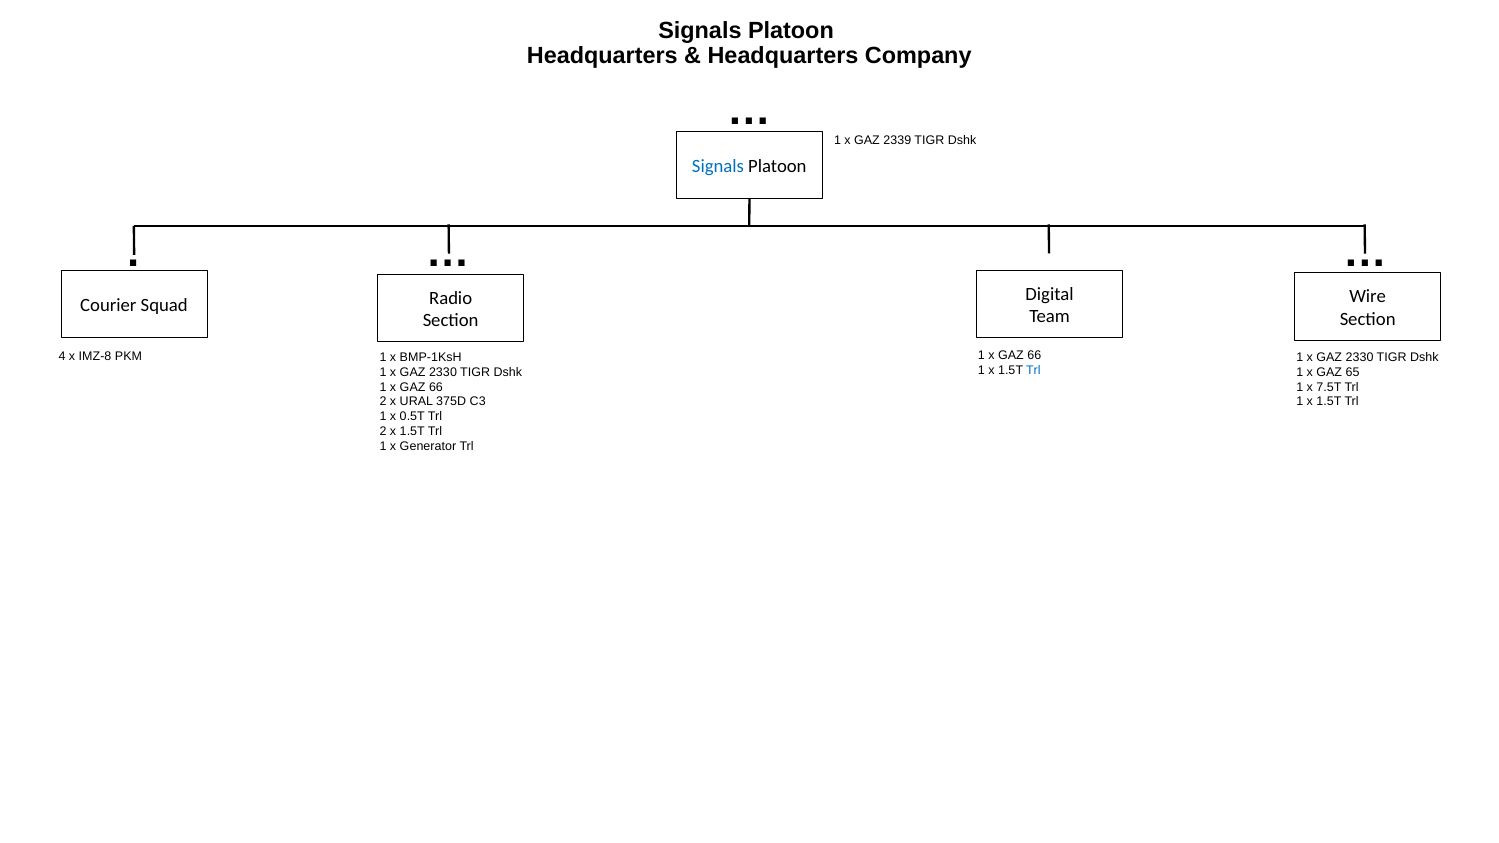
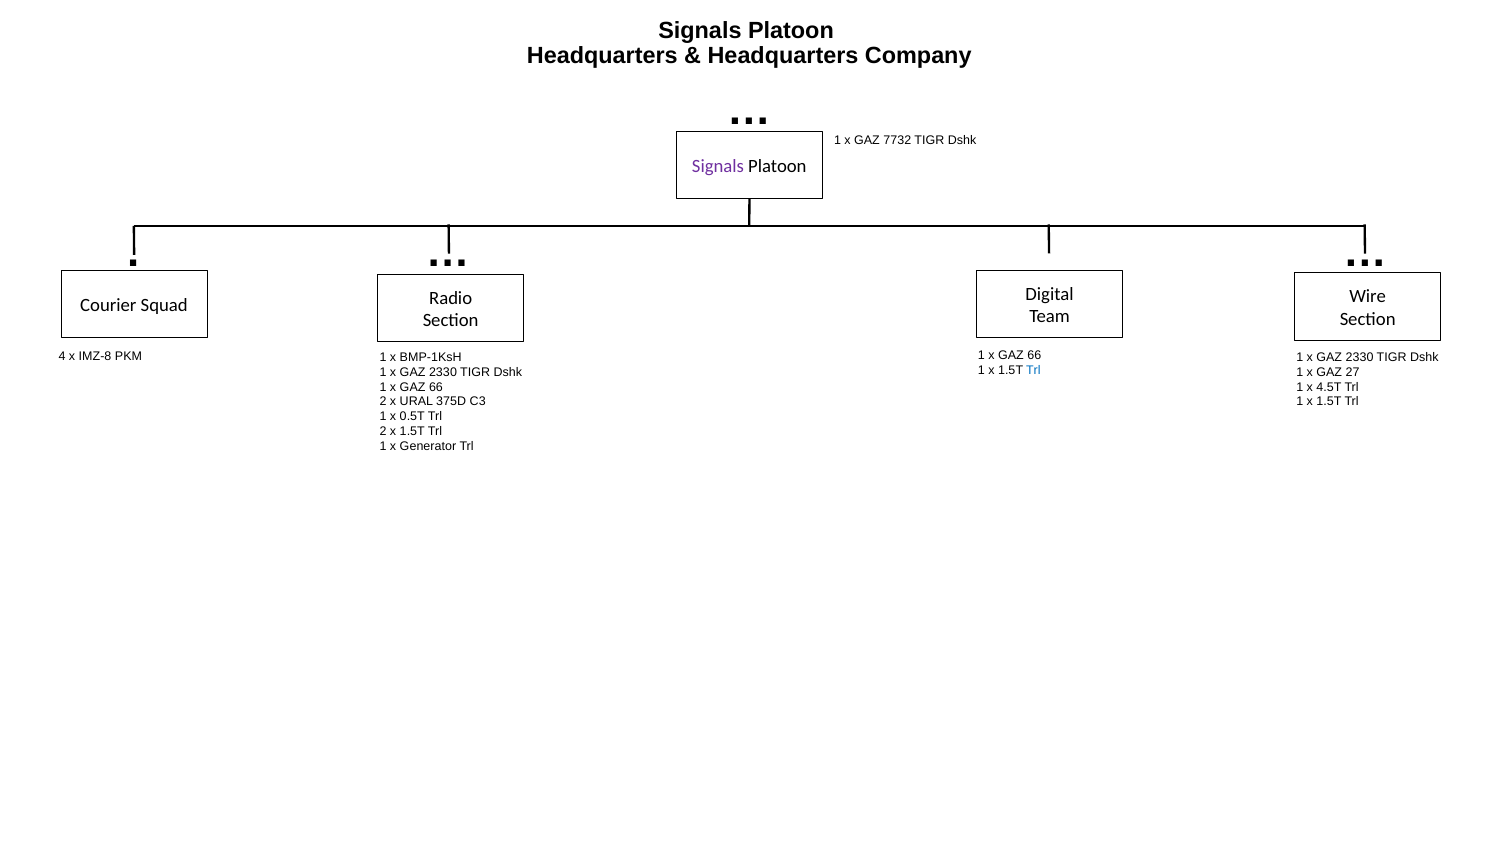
2339: 2339 -> 7732 (897, 141)
Signals colour: blue -> purple (718, 166)
65: 65 -> 27 (1353, 372)
7.5T: 7.5T -> 4.5T (1329, 387)
